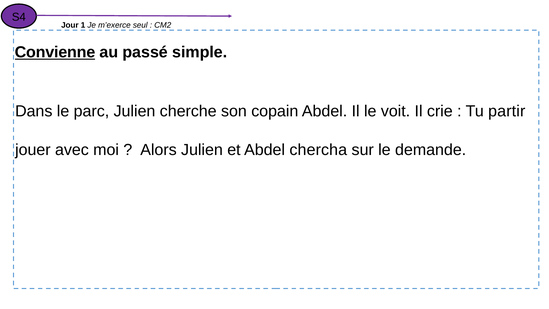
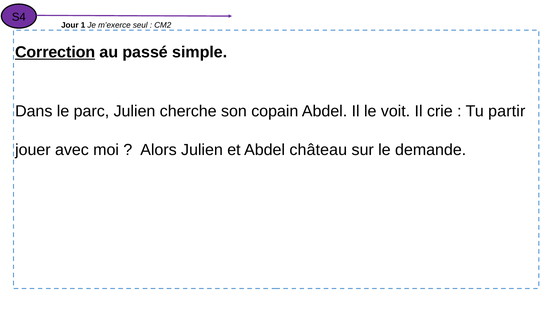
Convienne: Convienne -> Correction (55, 52)
chercha: chercha -> château (318, 150)
